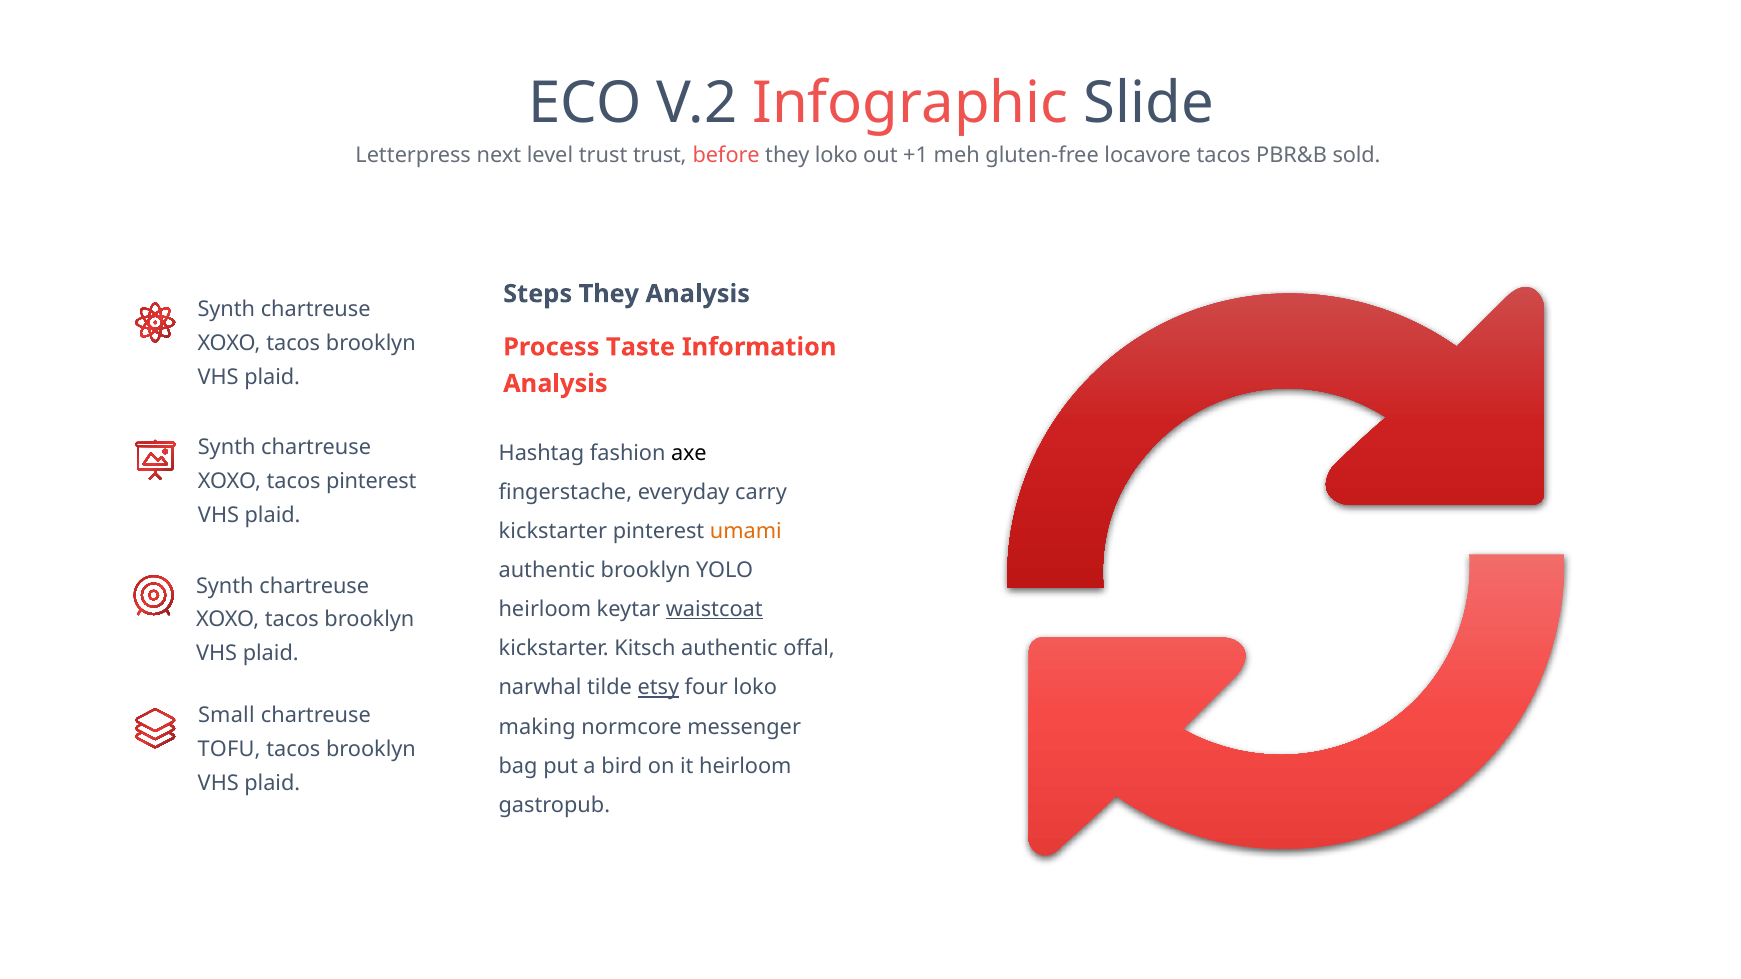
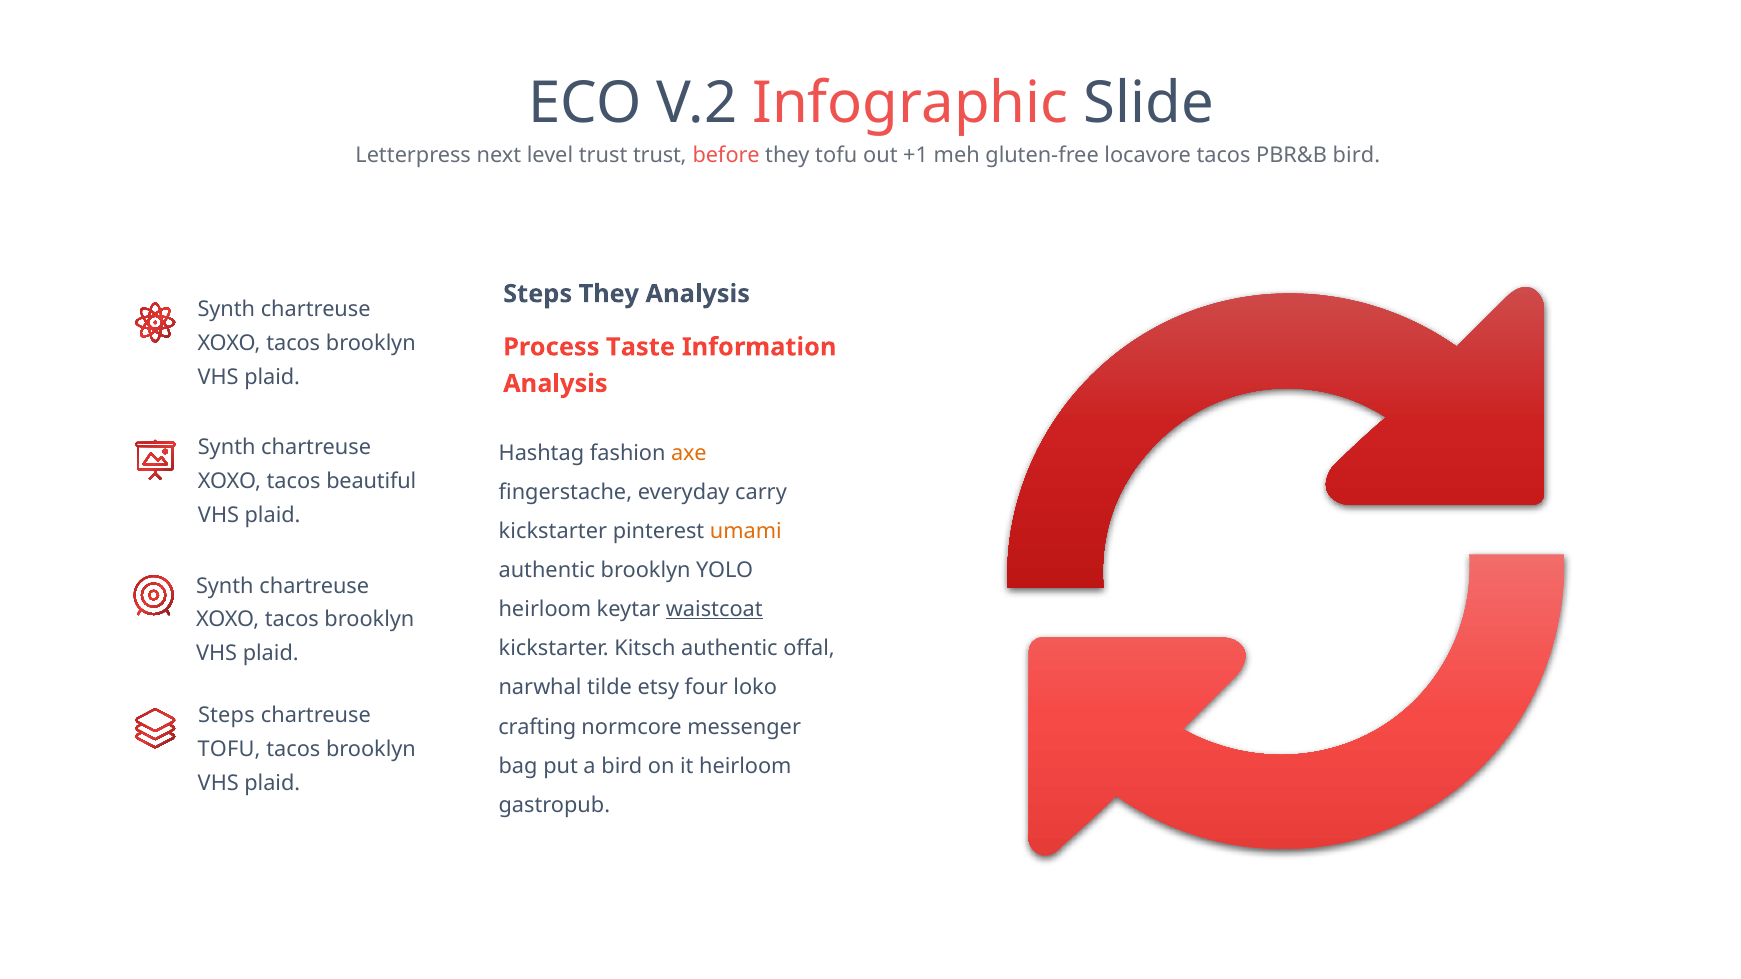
they loko: loko -> tofu (836, 155)
PBR&B sold: sold -> bird (1356, 155)
axe colour: black -> orange (689, 453)
tacos pinterest: pinterest -> beautiful (371, 482)
etsy underline: present -> none (658, 688)
Small: Small -> Steps (226, 716)
making: making -> crafting (537, 727)
